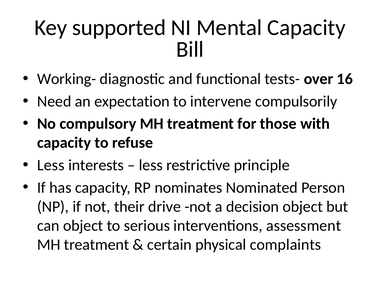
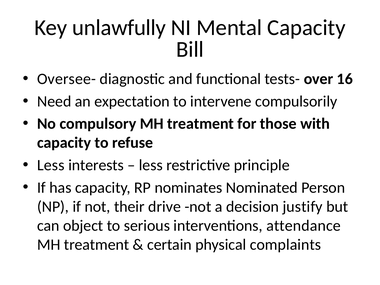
supported: supported -> unlawfully (119, 28)
Working-: Working- -> Oversee- (67, 79)
decision object: object -> justify (303, 207)
assessment: assessment -> attendance (304, 226)
